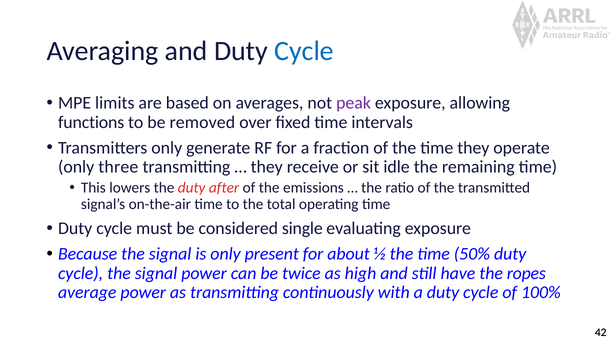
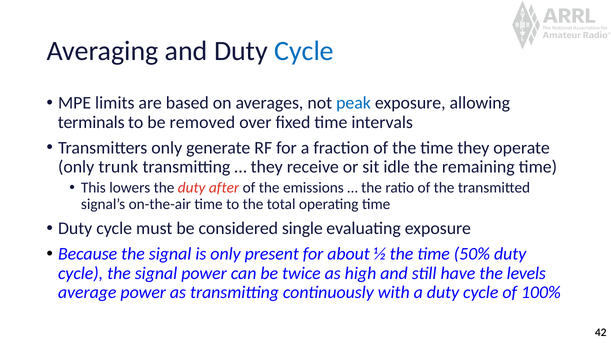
peak colour: purple -> blue (354, 103)
functions: functions -> terminals (91, 122)
three: three -> trunk (118, 167)
ropes: ropes -> levels (526, 274)
